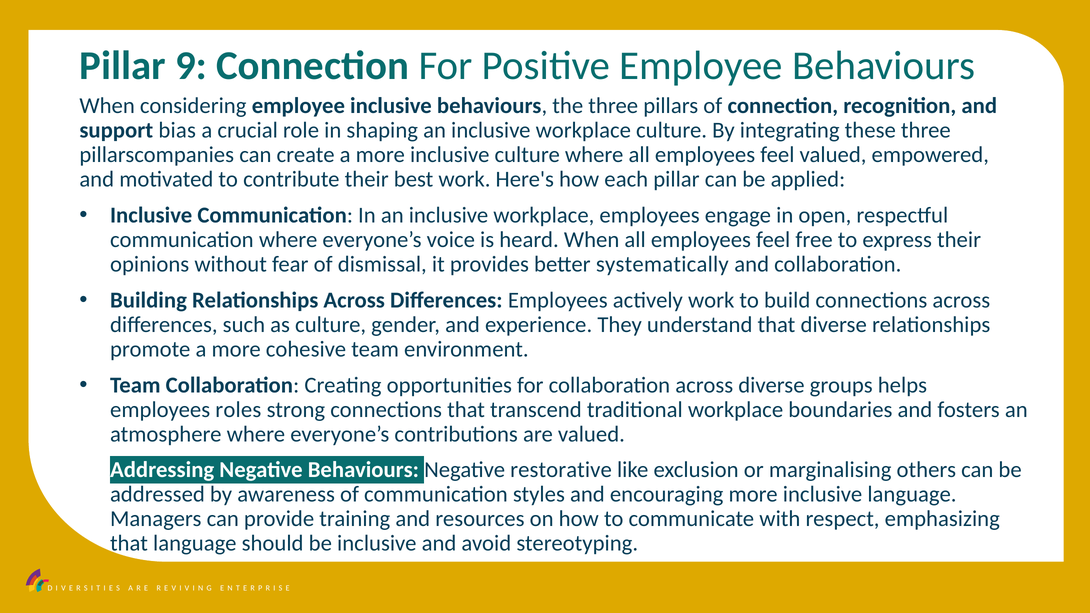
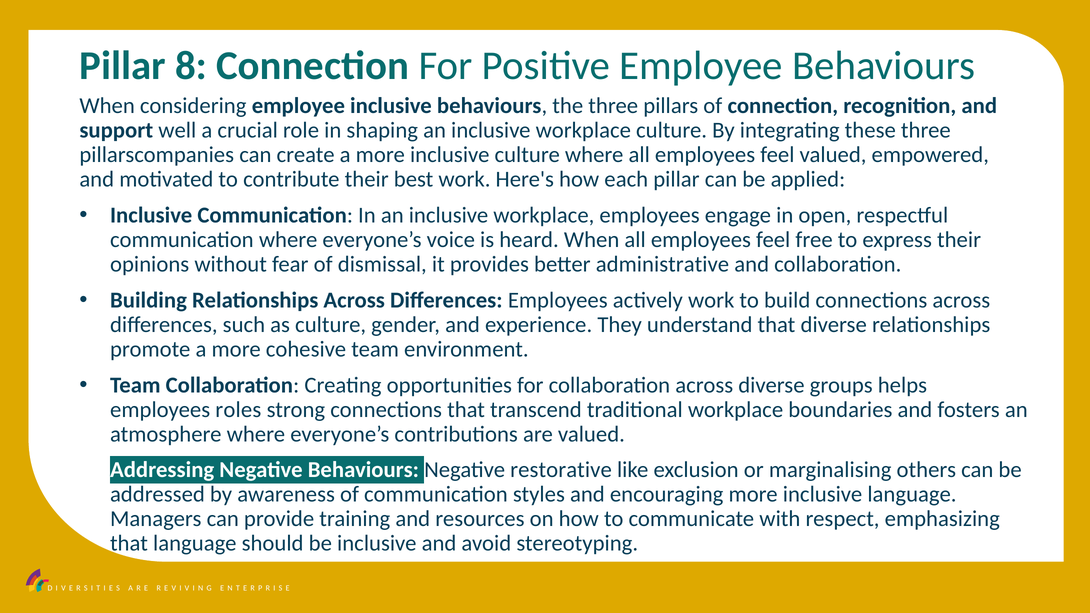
9: 9 -> 8 (191, 66)
bias: bias -> well (177, 130)
systematically: systematically -> administrative (662, 264)
